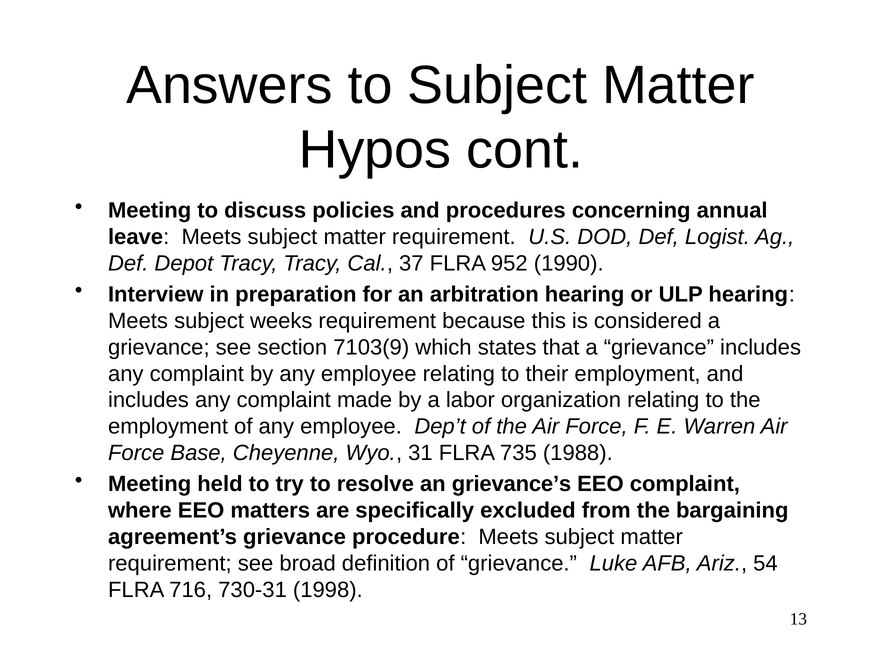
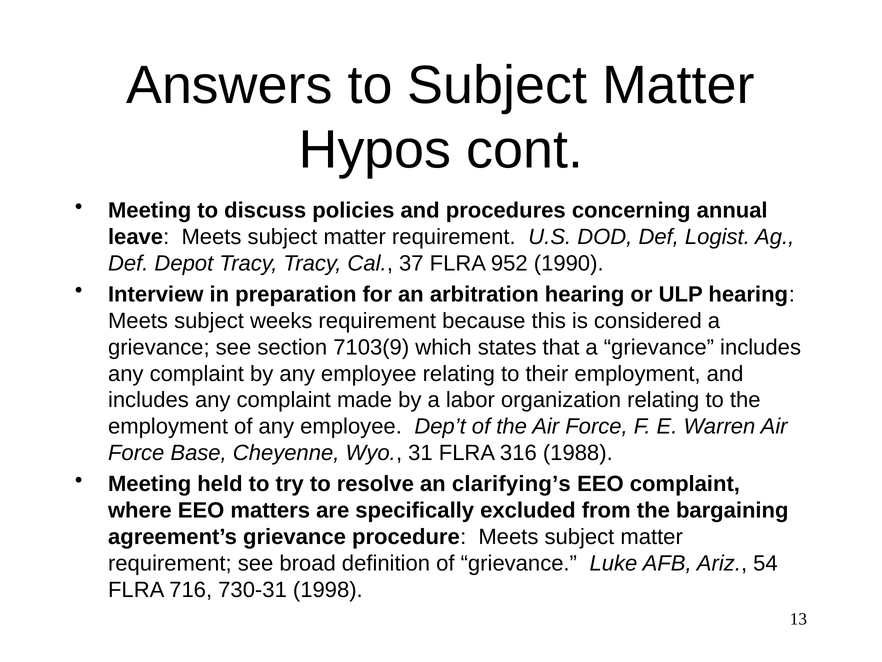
735: 735 -> 316 (518, 453)
grievance’s: grievance’s -> clarifying’s (511, 484)
